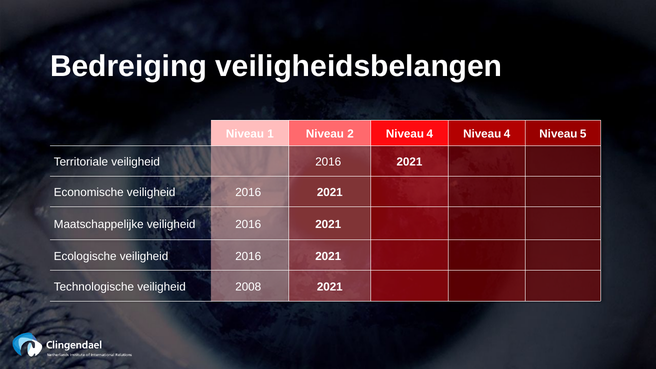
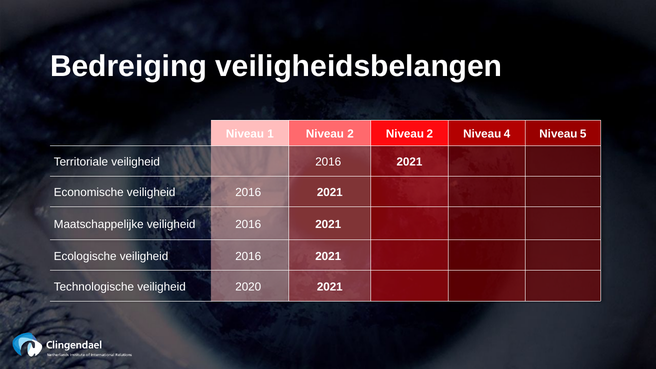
2 Niveau 4: 4 -> 2 (430, 134)
2008: 2008 -> 2020 (248, 287)
